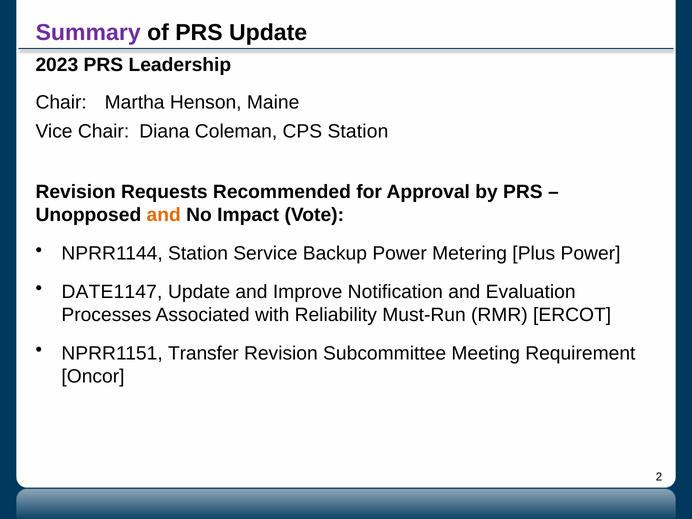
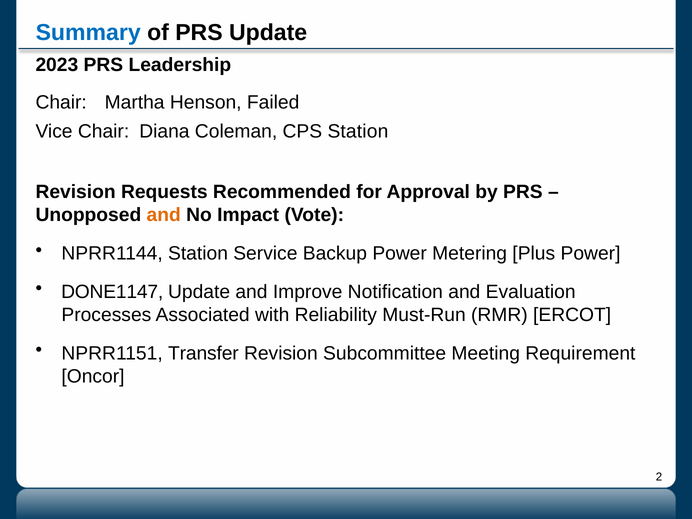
Summary colour: purple -> blue (88, 33)
Maine: Maine -> Failed (273, 102)
DATE1147: DATE1147 -> DONE1147 (112, 292)
